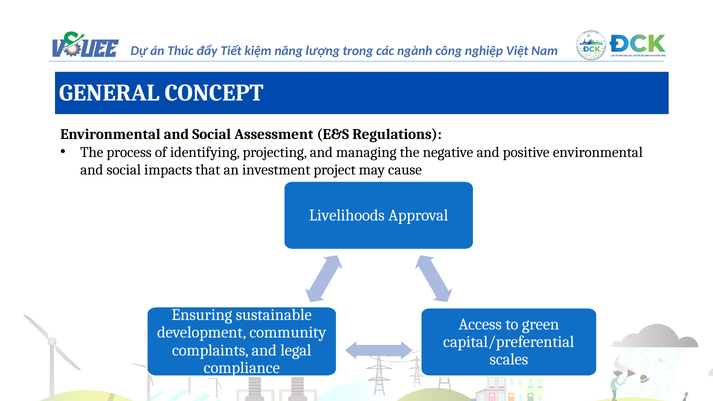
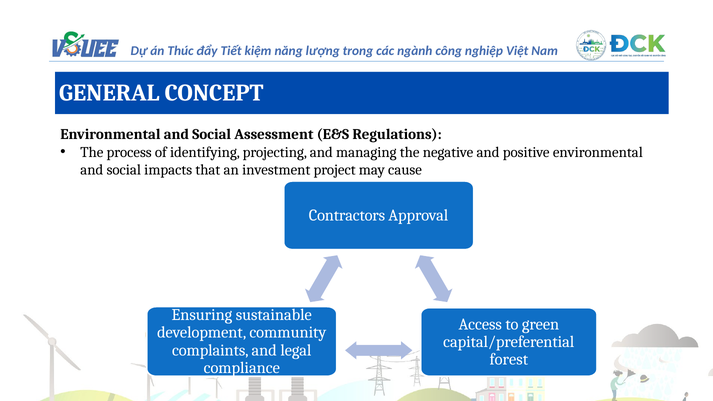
Livelihoods: Livelihoods -> Contractors (347, 215)
scales: scales -> forest (509, 360)
